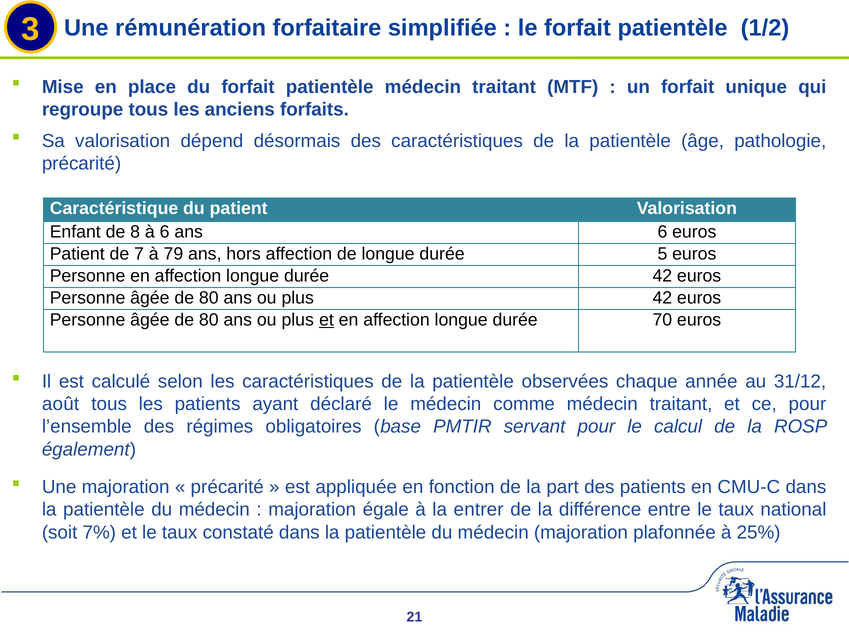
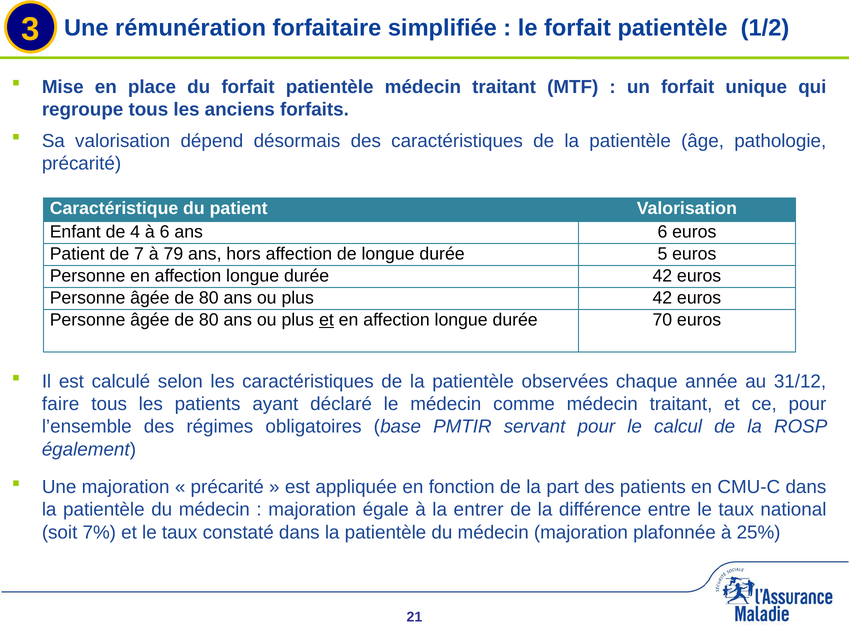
8: 8 -> 4 (135, 232)
août: août -> faire (61, 404)
